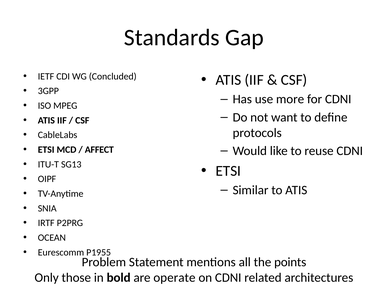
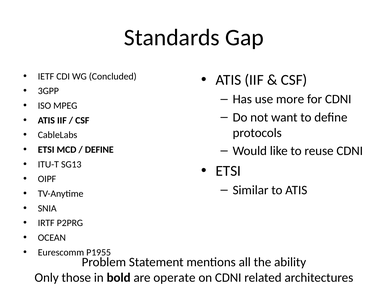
AFFECT: AFFECT -> DEFINE (99, 150)
points: points -> ability (290, 262)
